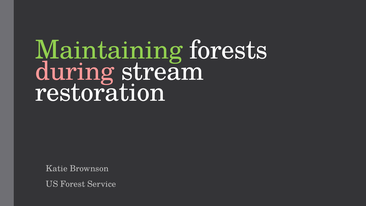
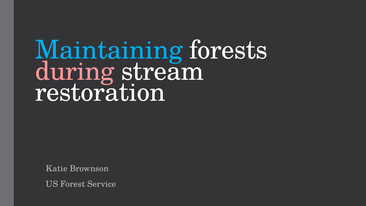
Maintaining colour: light green -> light blue (109, 50)
